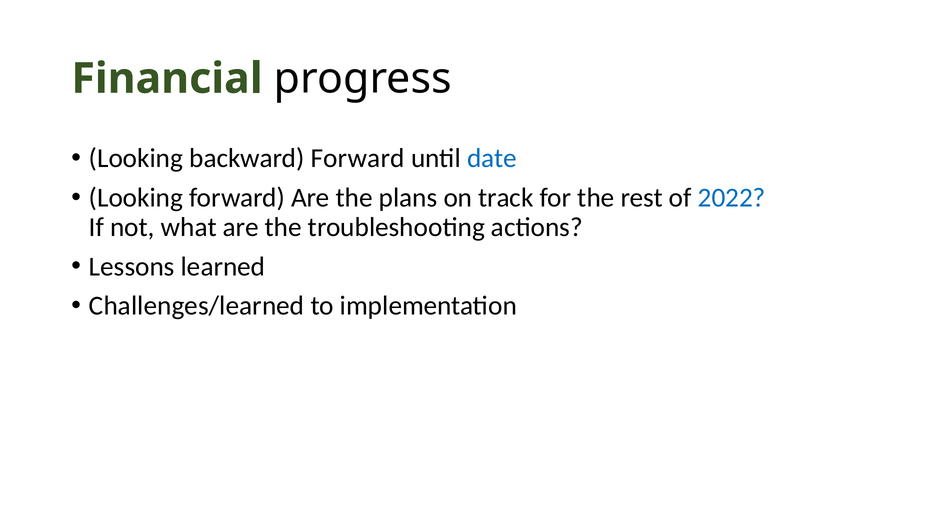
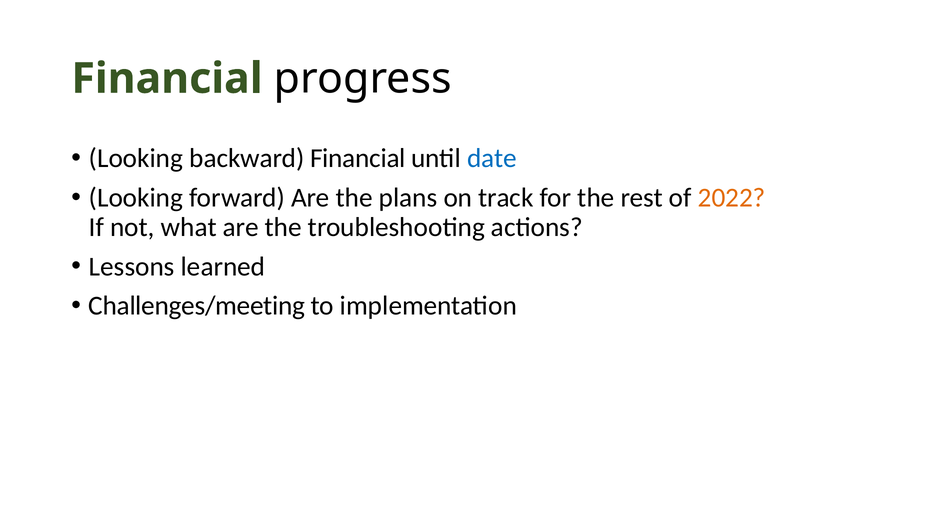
backward Forward: Forward -> Financial (358, 158)
2022 colour: blue -> orange (732, 197)
Challenges/learned: Challenges/learned -> Challenges/meeting (197, 305)
